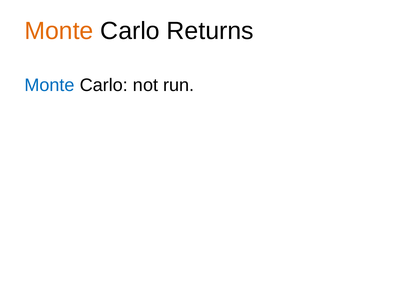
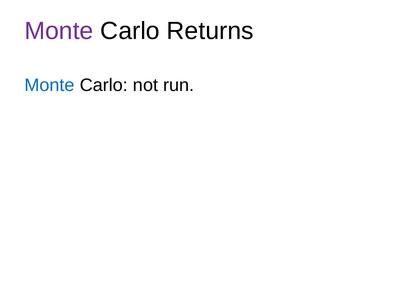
Monte colour: orange -> purple (59, 31)
